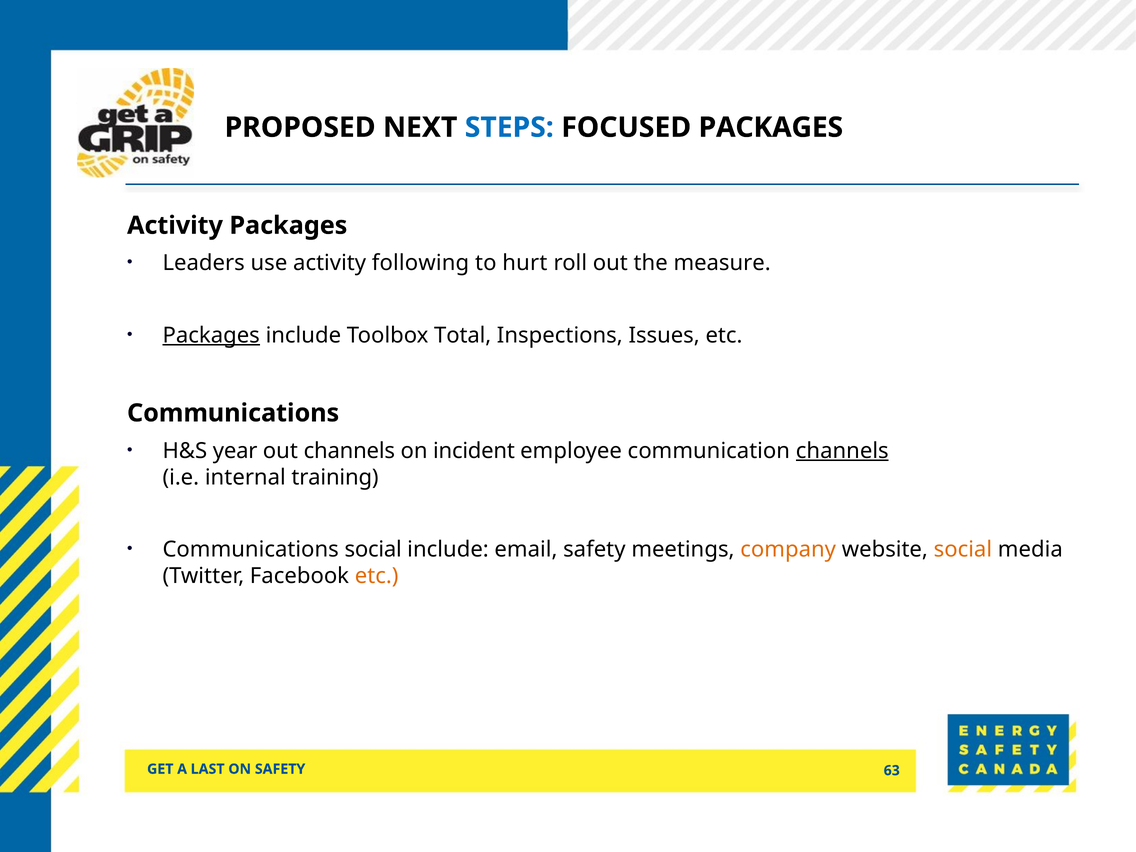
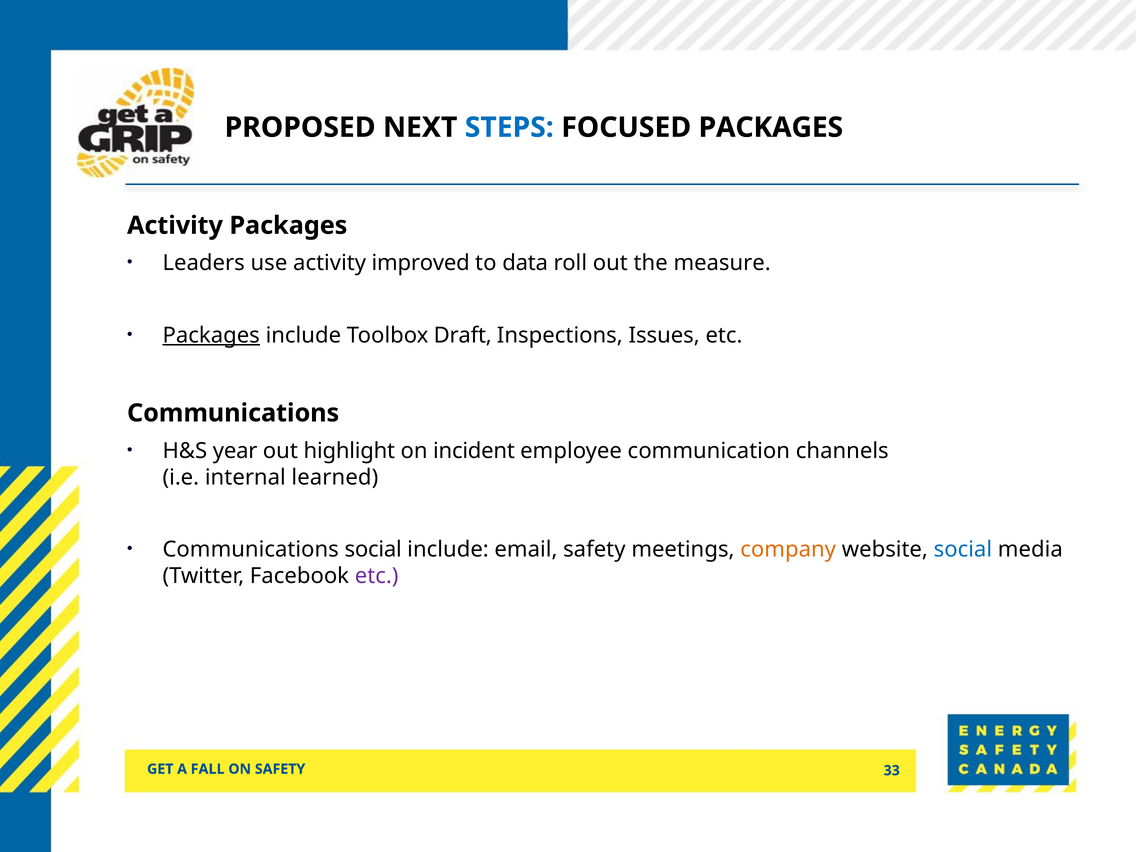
following: following -> improved (421, 263)
hurt: hurt -> data (525, 263)
Total: Total -> Draft (463, 335)
out channels: channels -> highlight (349, 451)
channels underline: present -> none (842, 451)
training: training -> learned (335, 477)
social colour: orange -> blue (963, 549)
etc colour: orange -> purple (377, 576)
LAST: LAST -> FALL (208, 769)
63: 63 -> 33 (892, 771)
